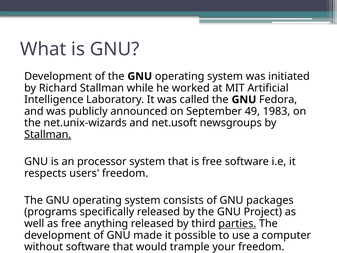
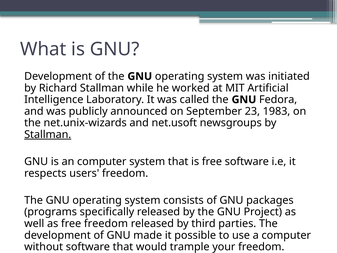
49: 49 -> 23 (252, 111)
an processor: processor -> computer (102, 161)
free anything: anything -> freedom (106, 223)
parties underline: present -> none (237, 223)
